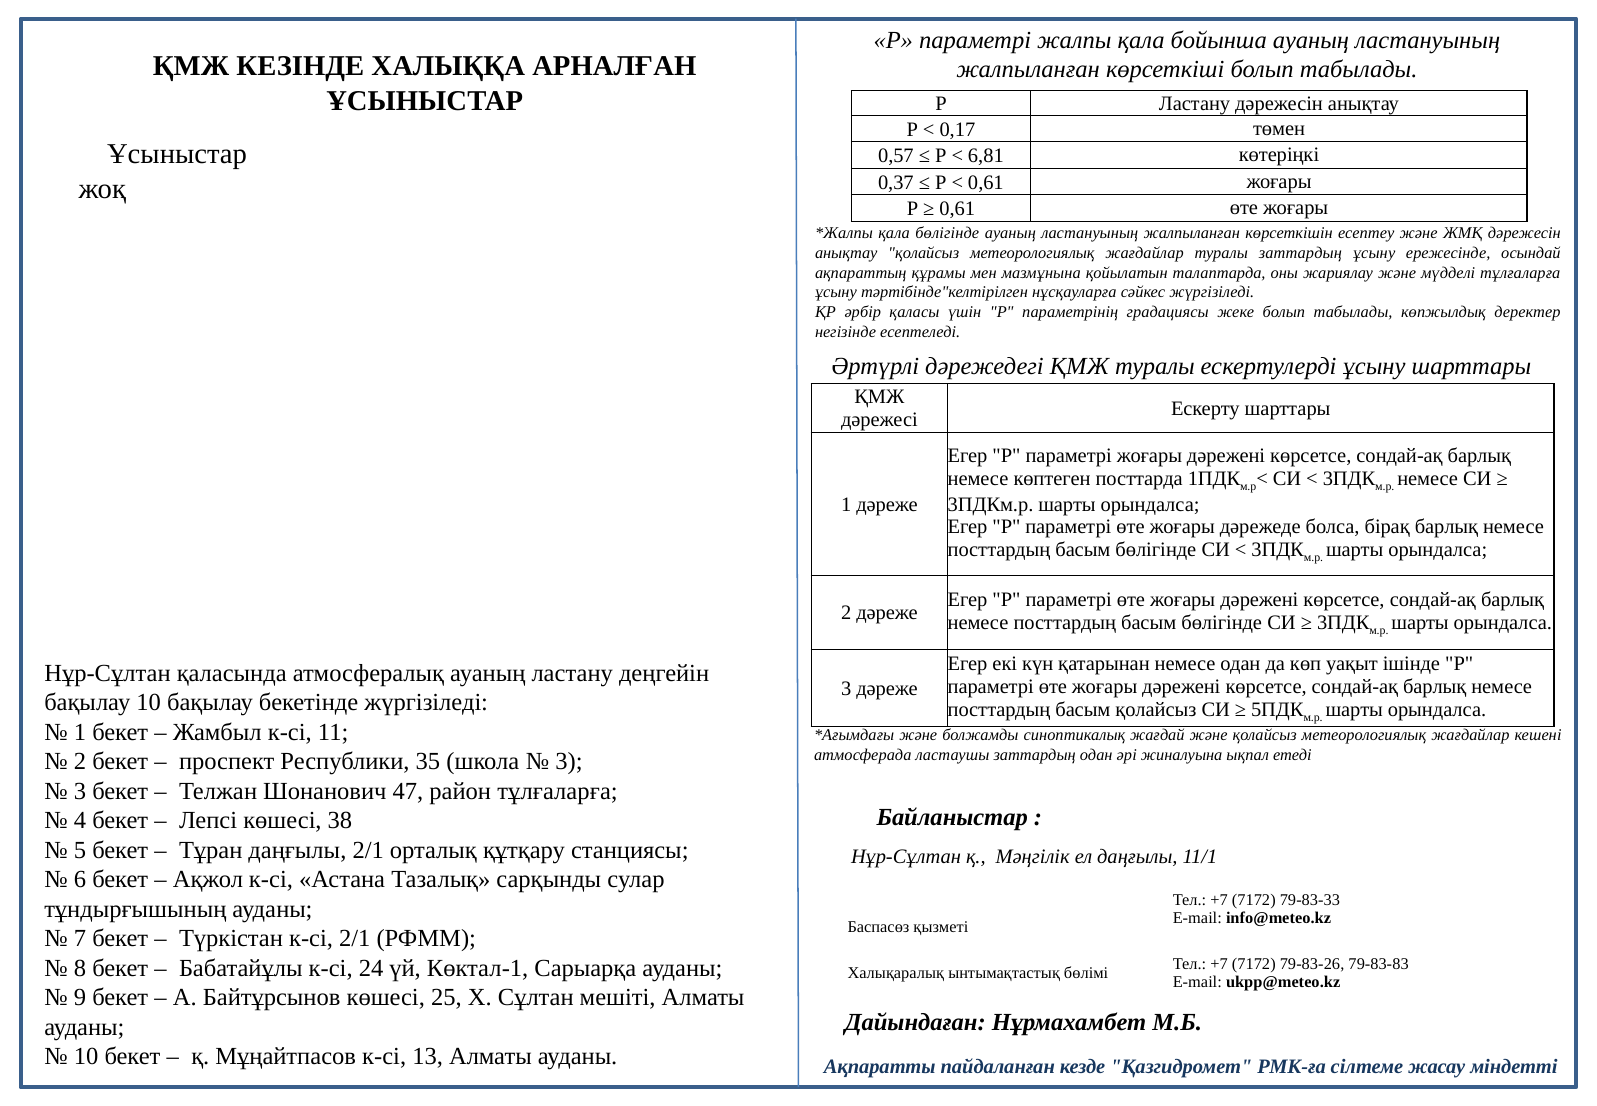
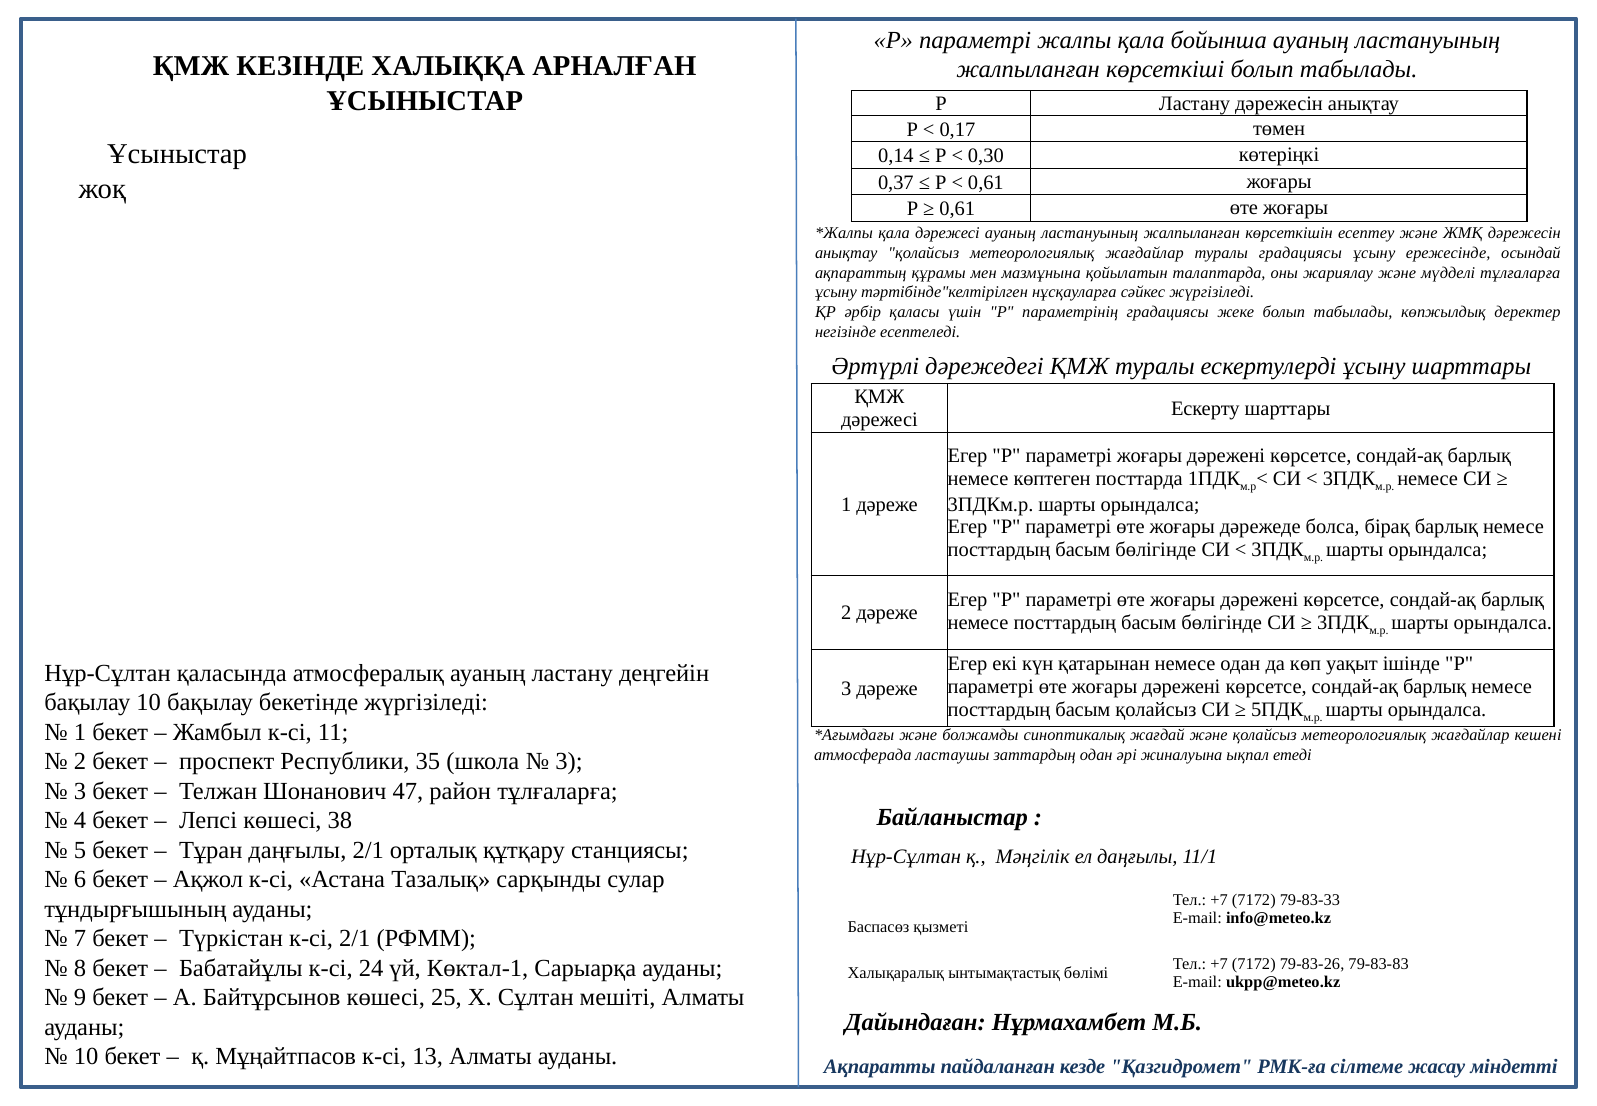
0,57: 0,57 -> 0,14 (896, 156)
6,81: 6,81 -> 0,30 (986, 156)
қала бөлігінде: бөлігінде -> дәрежесі (947, 233)
туралы заттардың: заттардың -> градациясы (1300, 253)
